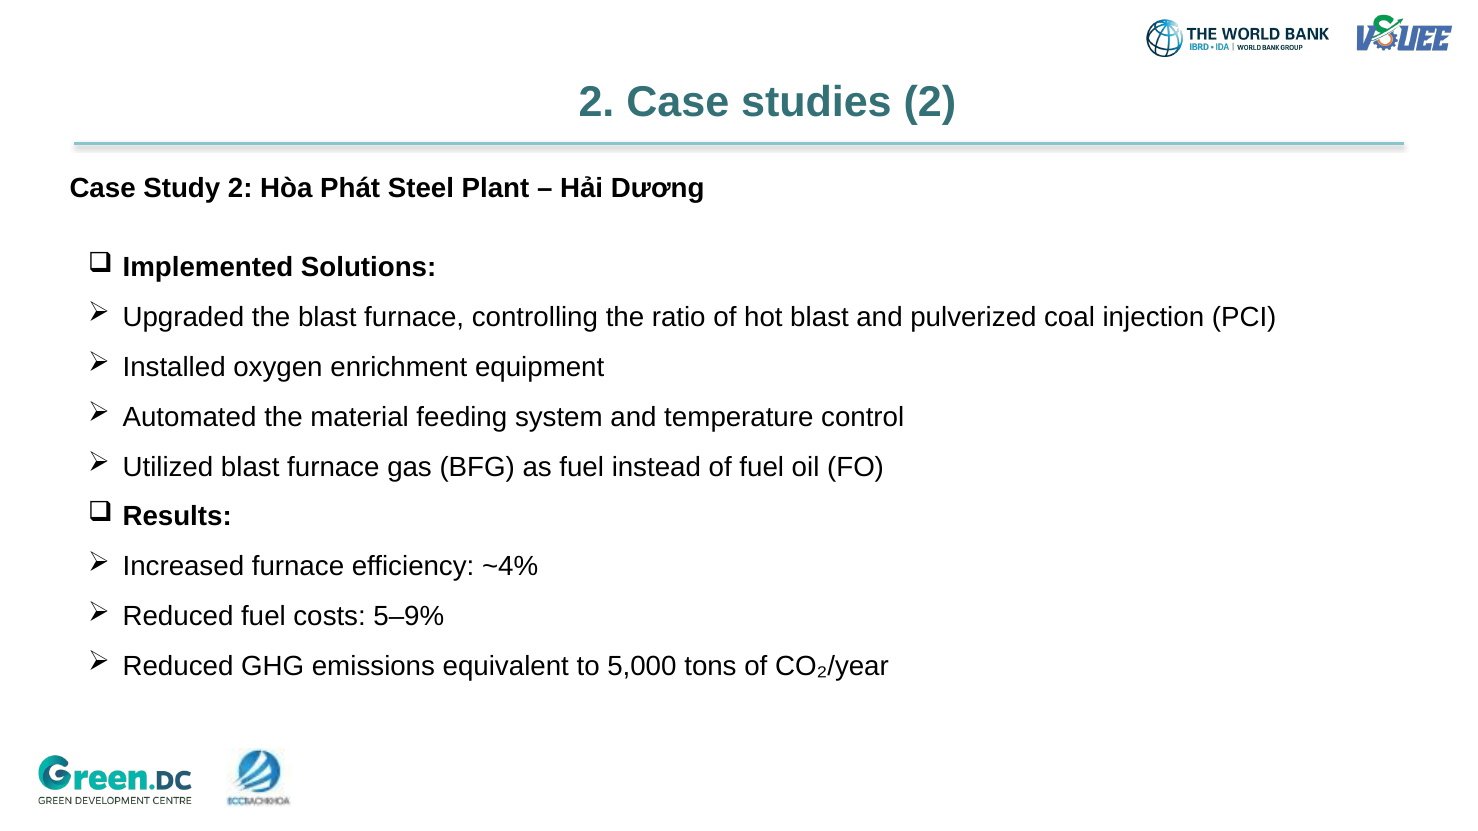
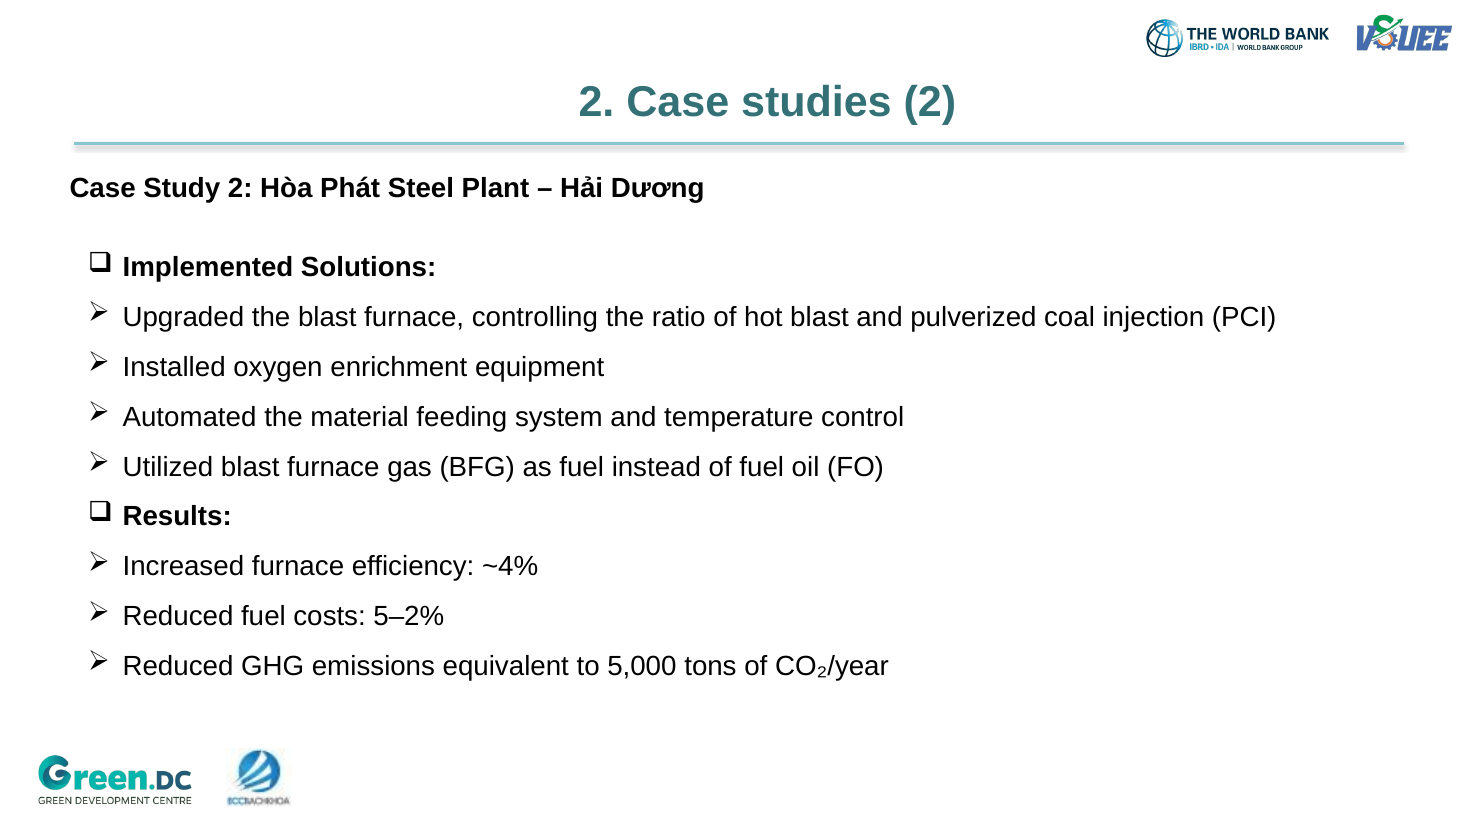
5–9%: 5–9% -> 5–2% (409, 617)
